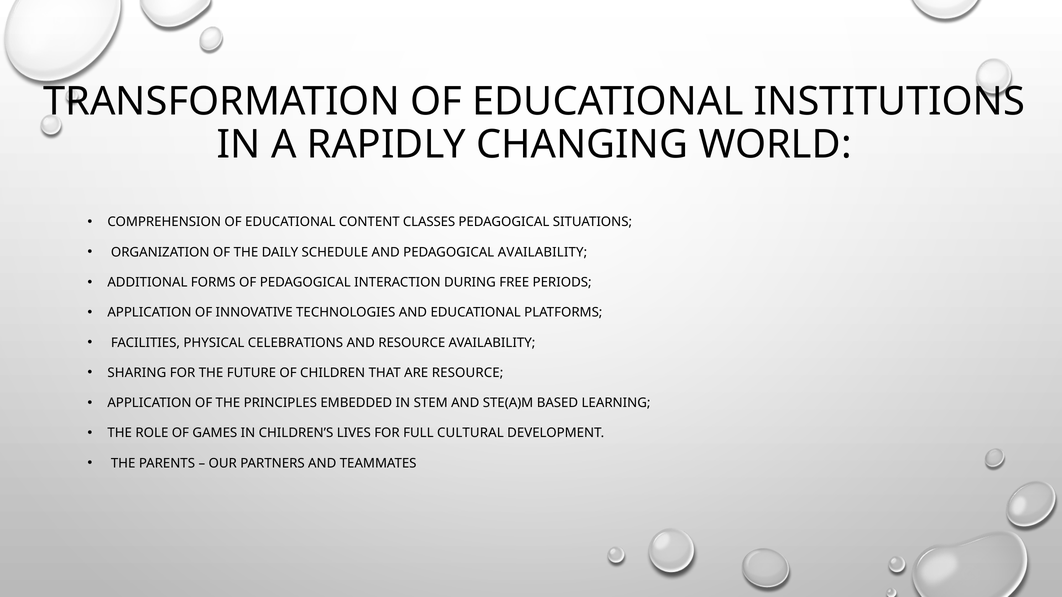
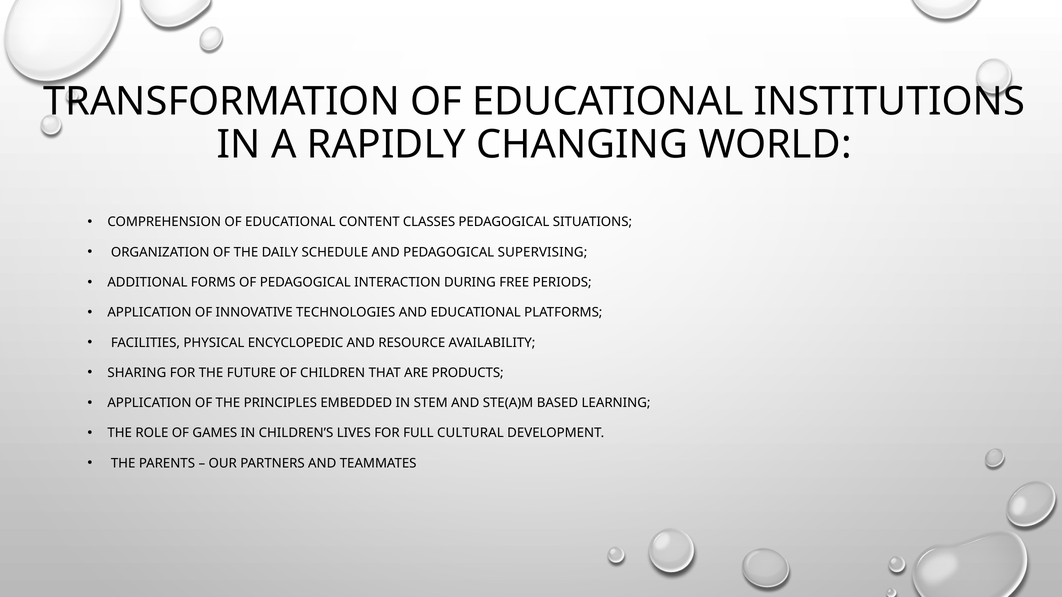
PEDAGOGICAL AVAILABILITY: AVAILABILITY -> SUPERVISING (543, 252)
CELEBRATIONS: CELEBRATIONS -> ENCYCLOPEDIC (296, 343)
ARE RESOURCE: RESOURCE -> PRODUCTS (468, 373)
